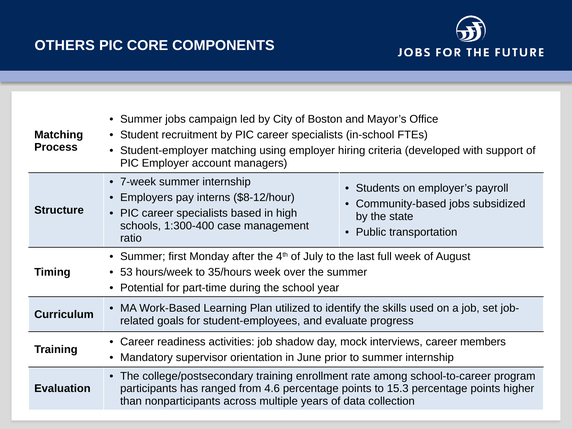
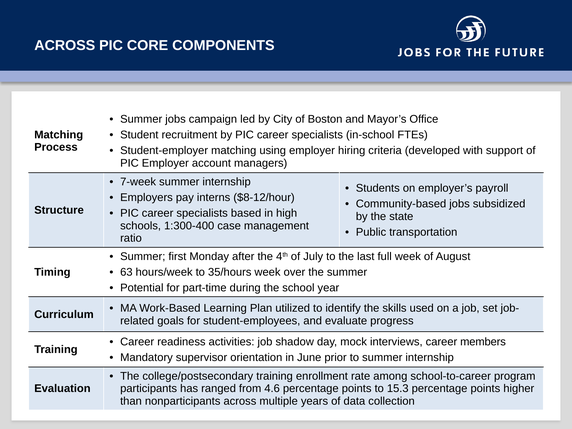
OTHERS: OTHERS -> ACROSS (65, 45)
53: 53 -> 63 (126, 272)
